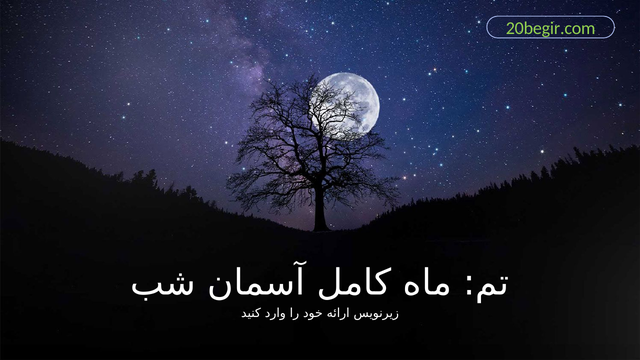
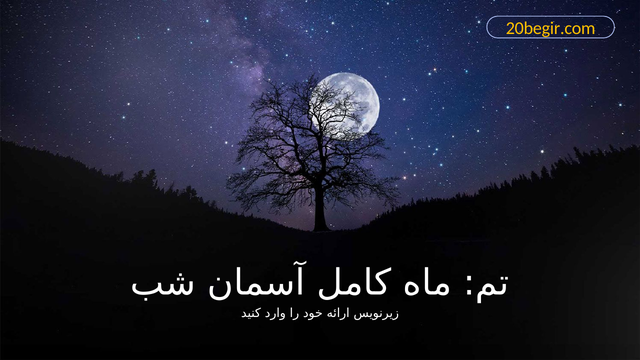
20begir.com colour: light green -> yellow (551, 28)
